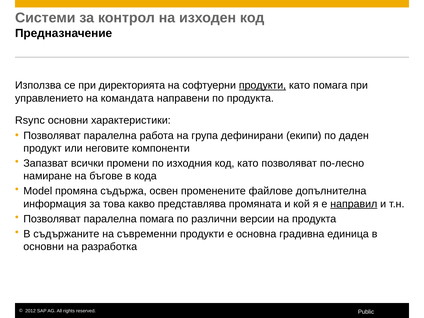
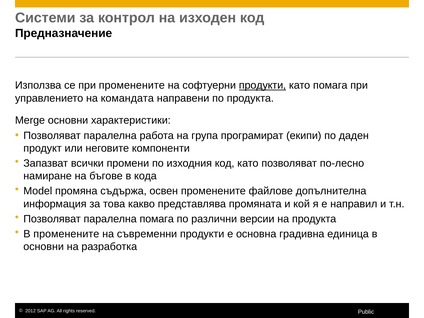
при директорията: директорията -> променените (132, 85)
Rsync: Rsync -> Merge (30, 120)
дефинирани: дефинирани -> програмират (252, 136)
направил underline: present -> none (354, 204)
В съдържаните: съдържаните -> променените (66, 234)
